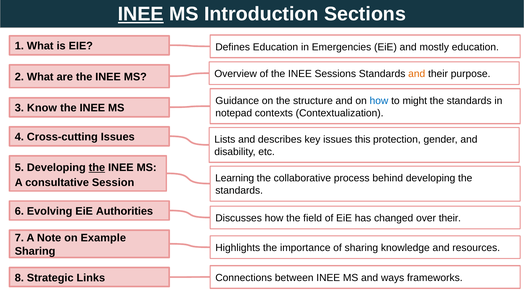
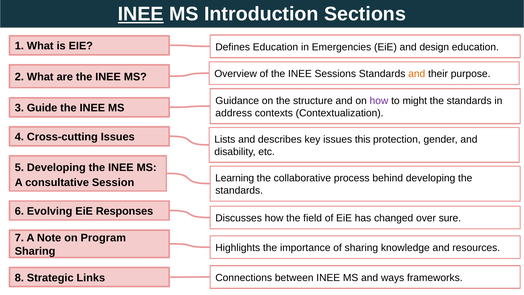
mostly: mostly -> design (434, 47)
how colour: blue -> purple (379, 101)
Know: Know -> Guide (42, 108)
notepad: notepad -> address (234, 113)
the underline: present -> none (97, 167)
Authorities: Authorities -> Responses (125, 211)
over their: their -> sure (450, 218)
Example: Example -> Program (103, 238)
